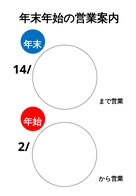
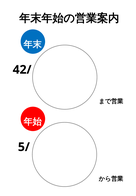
14/: 14/ -> 42/ (22, 70)
2/: 2/ -> 5/ (24, 147)
